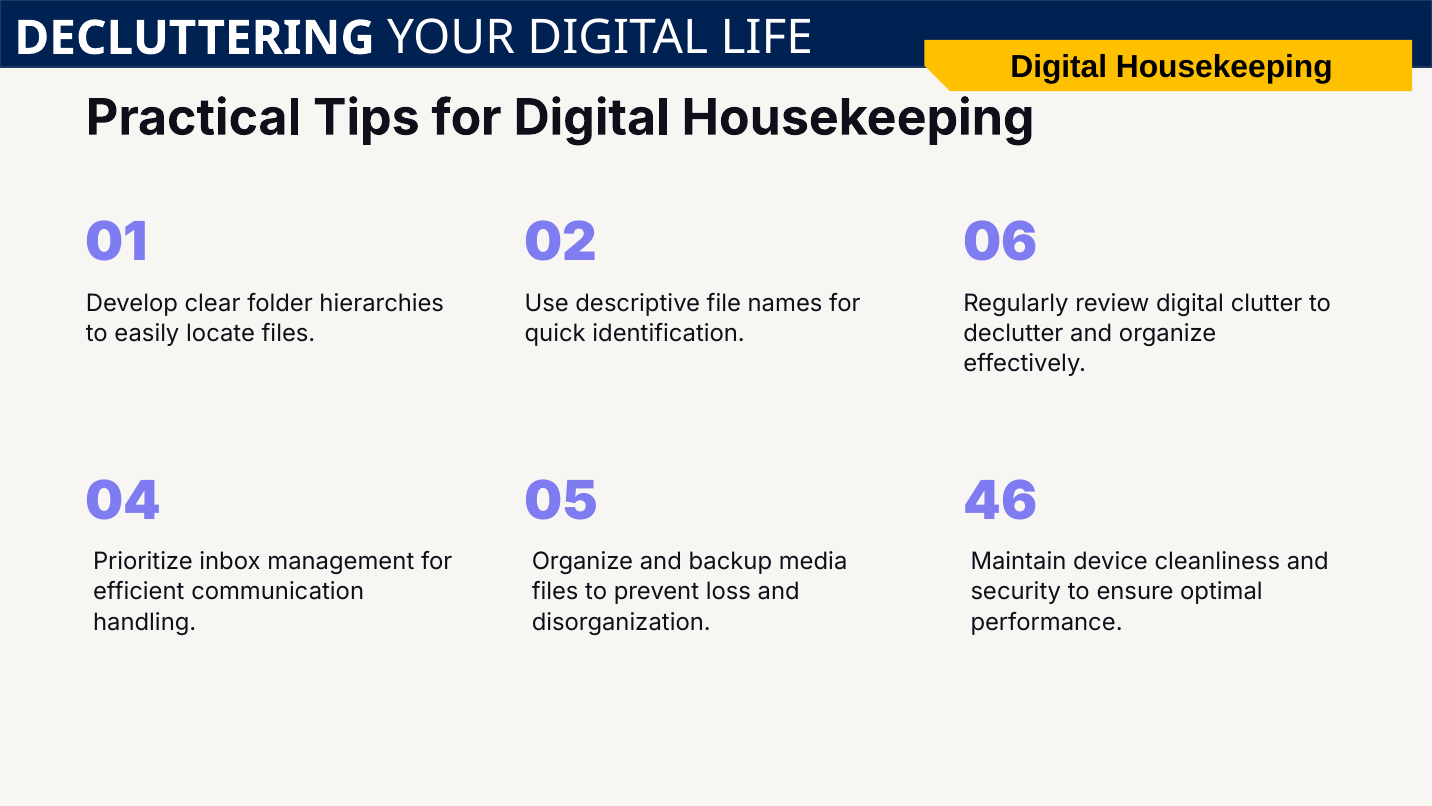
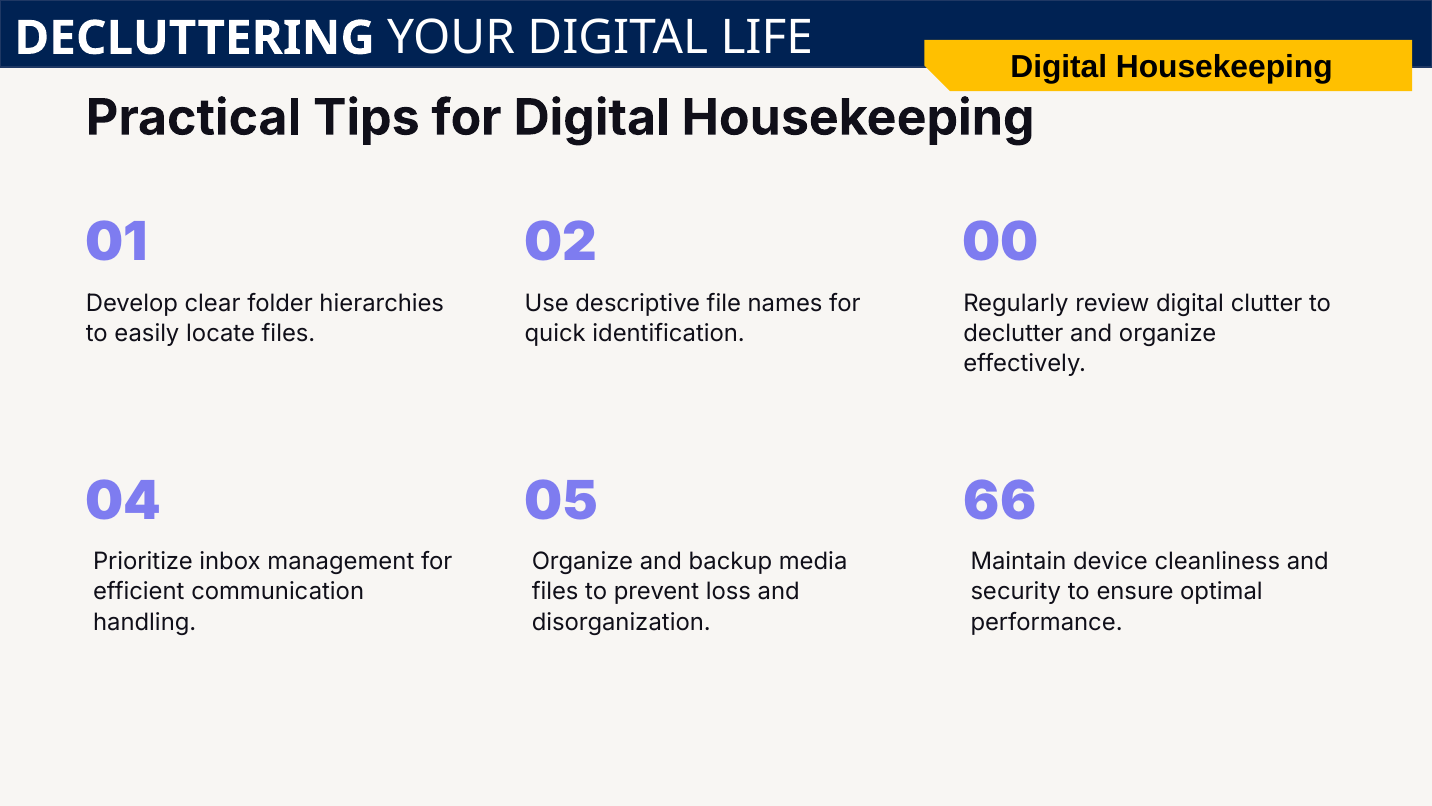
06: 06 -> 00 (1001, 243)
46: 46 -> 66 (1000, 501)
